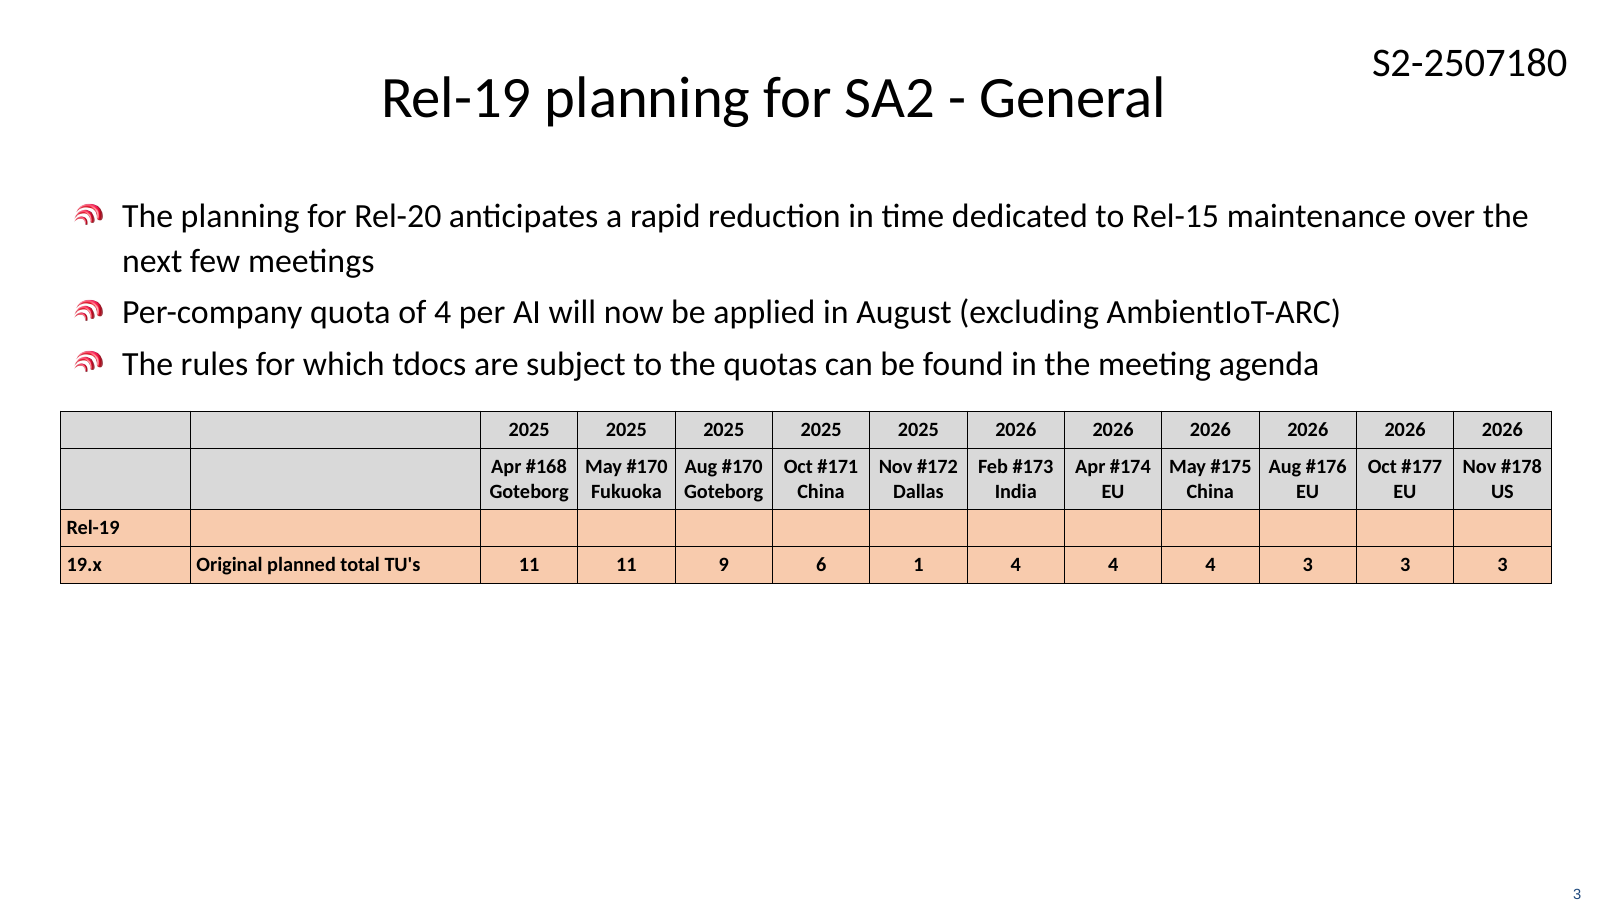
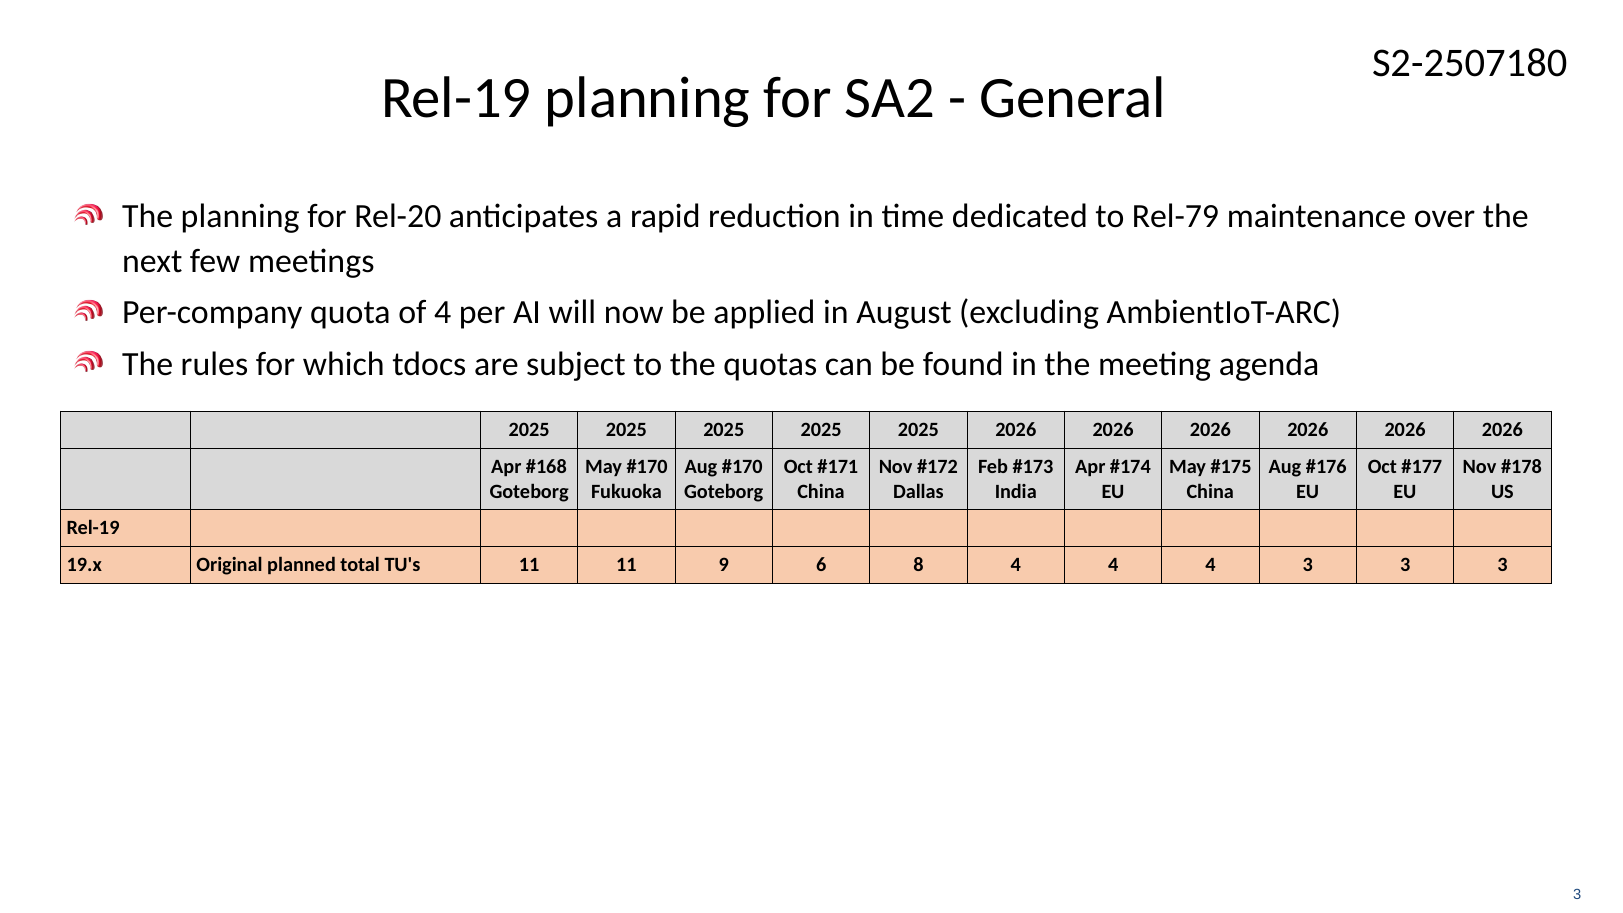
Rel-15: Rel-15 -> Rel-79 (1176, 217)
1: 1 -> 8 (918, 565)
